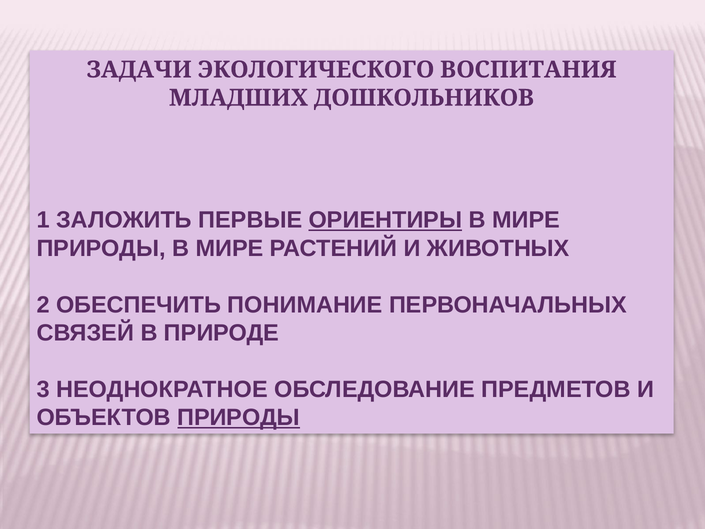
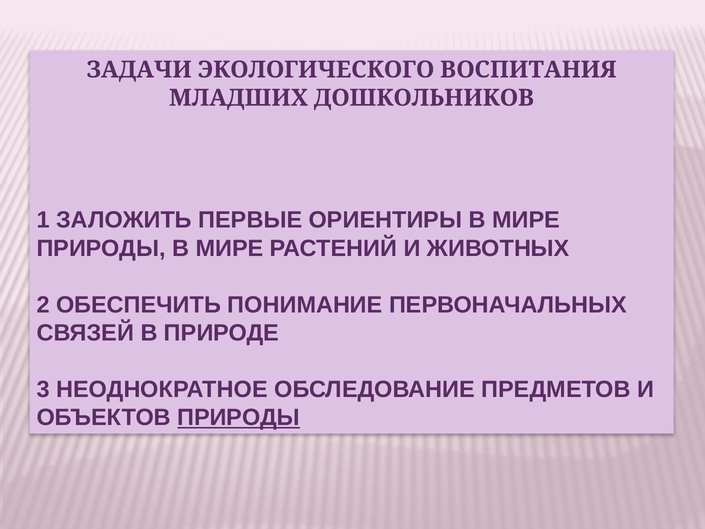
ОРИЕНТИРЫ underline: present -> none (385, 220)
